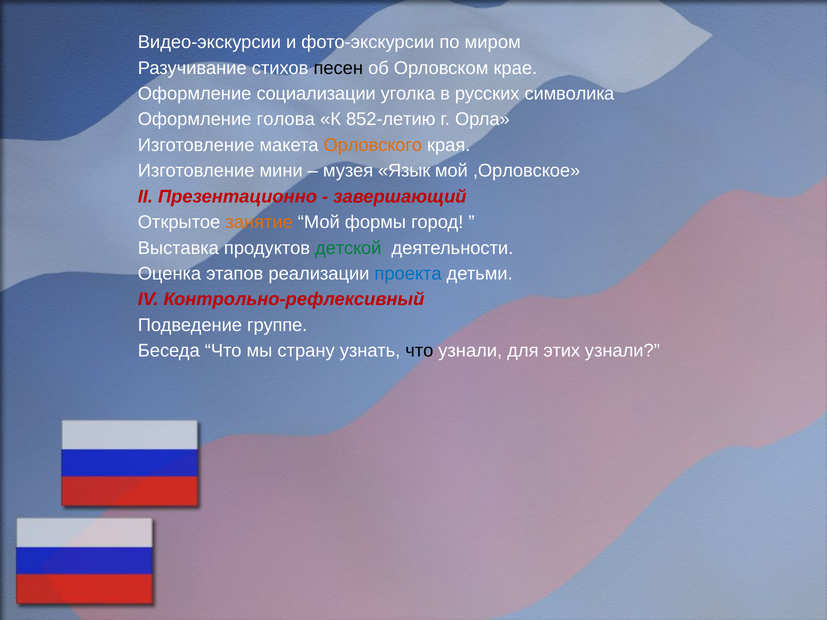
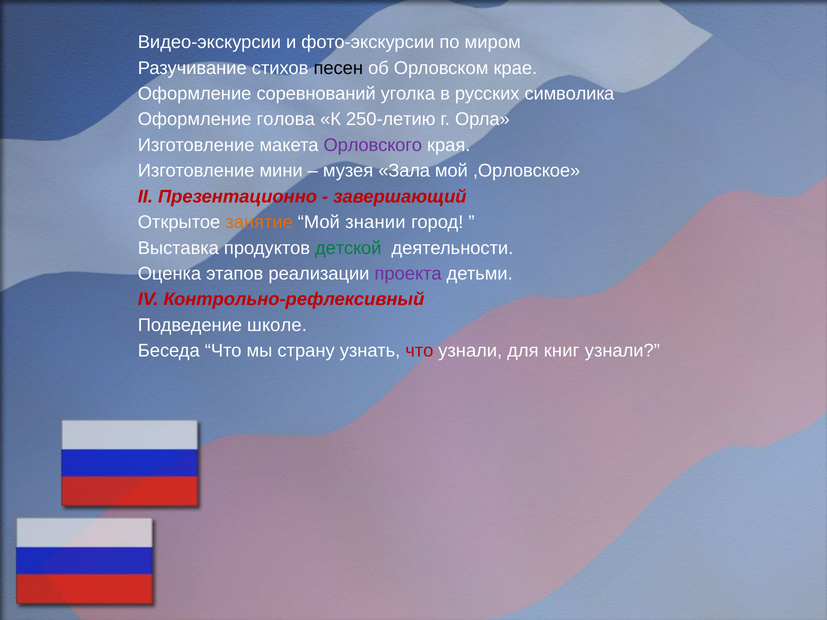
социализации: социализации -> соревнований (316, 94)
852-летию: 852-летию -> 250-летию (391, 119)
Орловского colour: orange -> purple (373, 145)
Язык: Язык -> Зала (404, 171)
формы: формы -> знании (375, 222)
проекта colour: blue -> purple (408, 274)
группе: группе -> школе (277, 325)
что colour: black -> red (419, 351)
этих: этих -> книг (562, 351)
